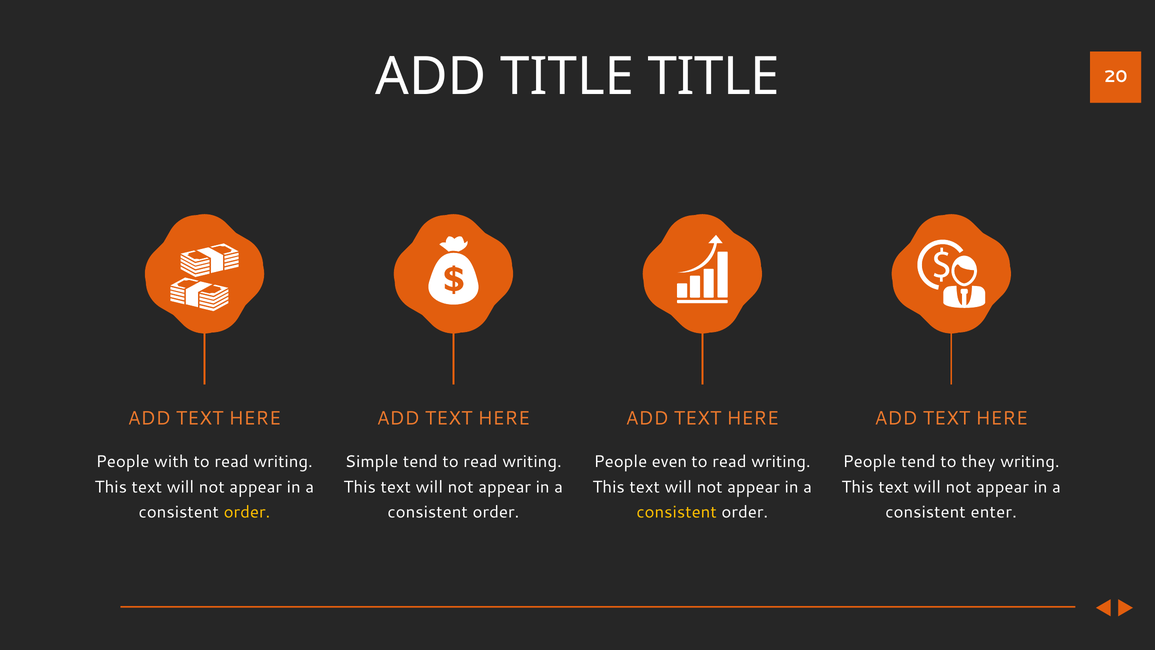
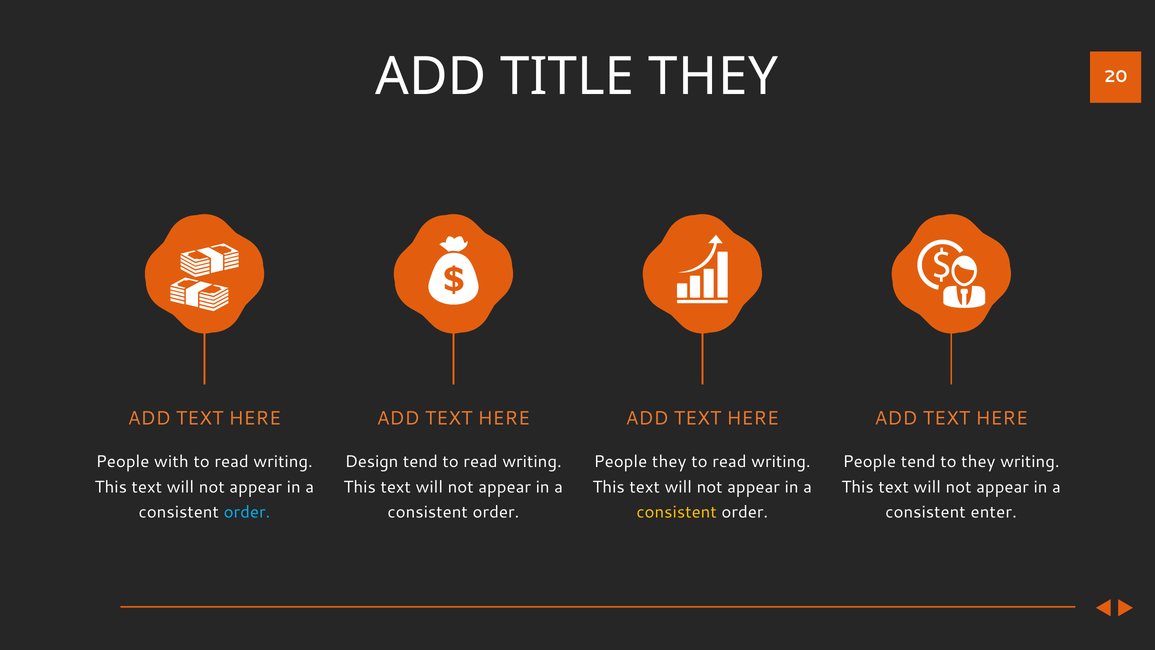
TITLE TITLE: TITLE -> THEY (713, 77)
Simple: Simple -> Design (372, 461)
People even: even -> they (669, 461)
order colour: yellow -> light blue (247, 512)
